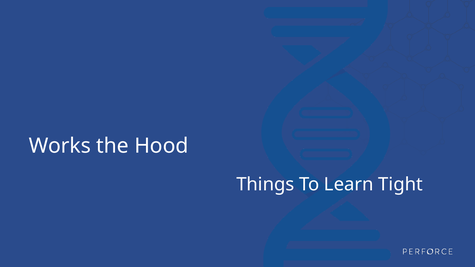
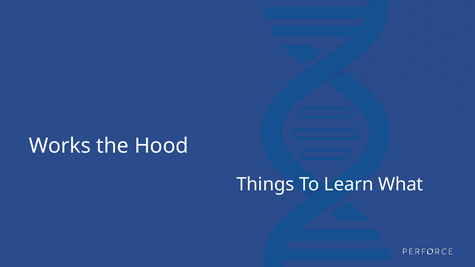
Tight: Tight -> What (401, 184)
